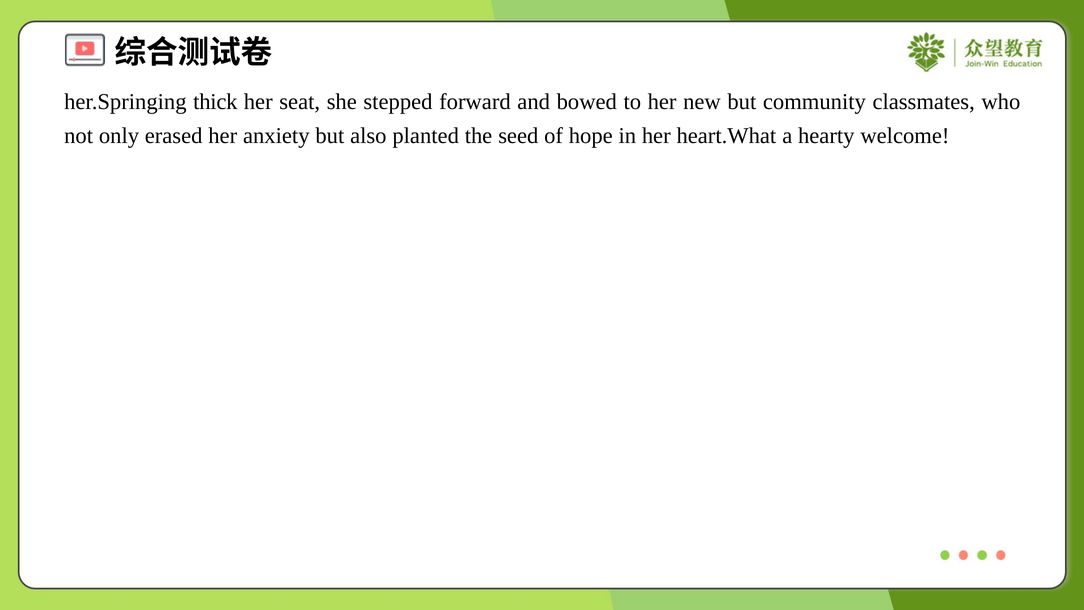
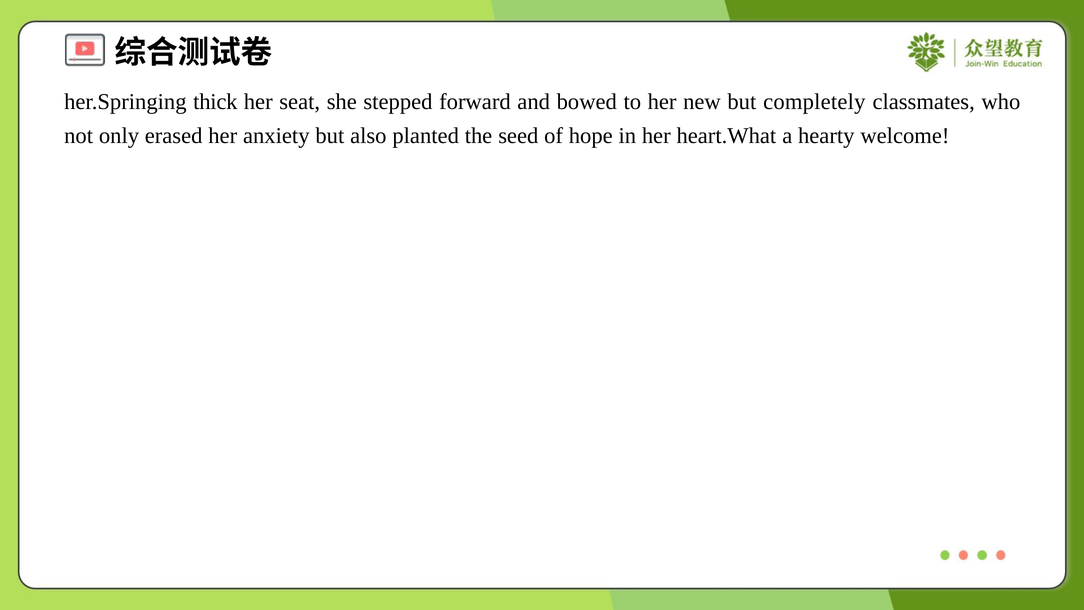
community: community -> completely (814, 102)
